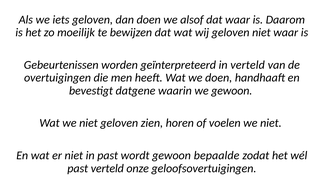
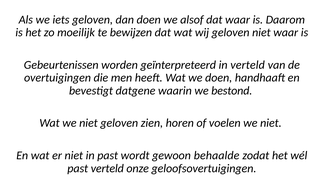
we gewoon: gewoon -> bestond (232, 91)
bepaalde: bepaalde -> behaalde (217, 155)
